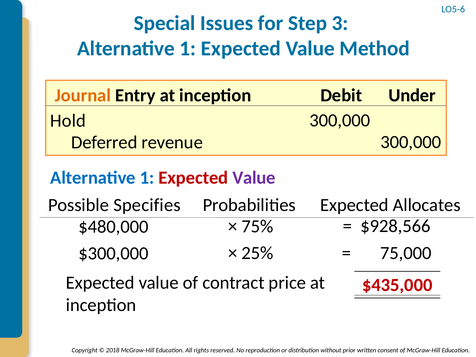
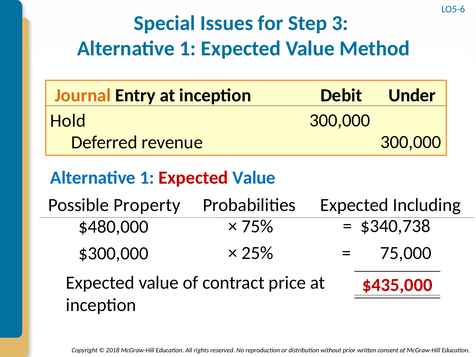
Value colour: purple -> blue (254, 178)
Specifies: Specifies -> Property (147, 205)
Allocates: Allocates -> Including (427, 205)
$928,566: $928,566 -> $340,738 (396, 226)
